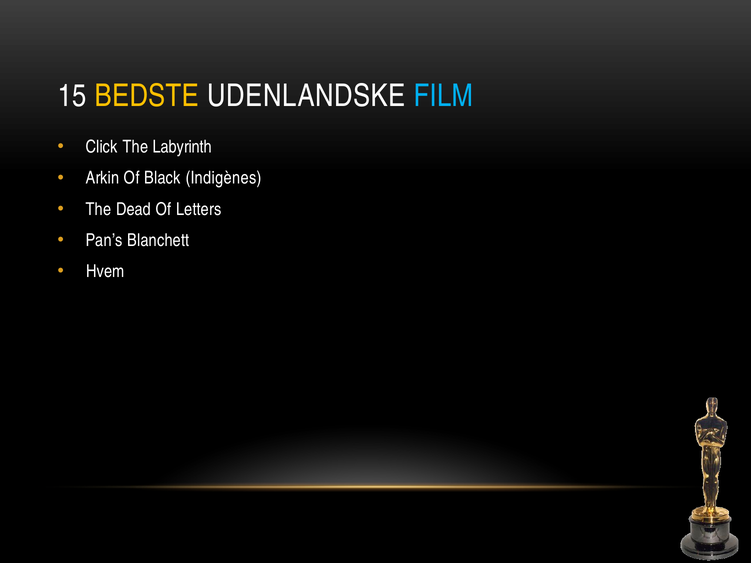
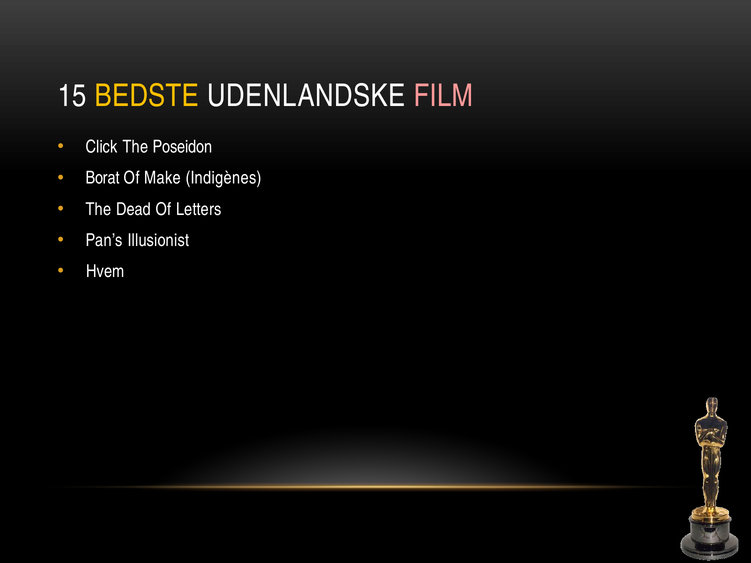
FILM colour: light blue -> pink (443, 96)
Labyrinth: Labyrinth -> Poseidon (182, 147)
Arkin: Arkin -> Borat (103, 178)
Black: Black -> Make (163, 178)
Blanchett: Blanchett -> Illusionist (158, 240)
